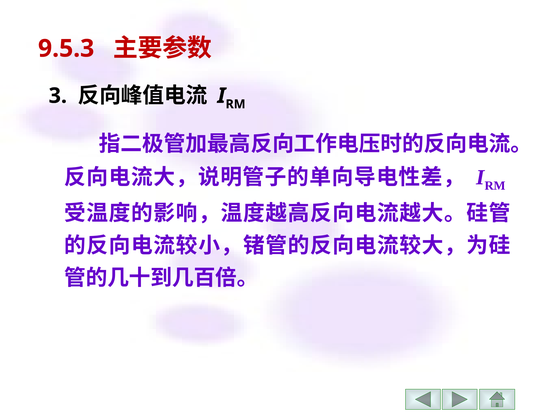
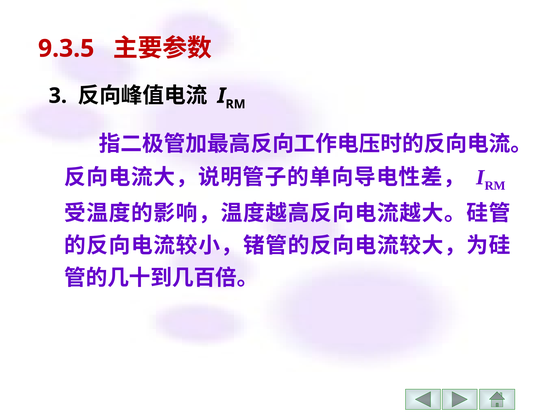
9.5.3: 9.5.3 -> 9.3.5 (66, 48)
